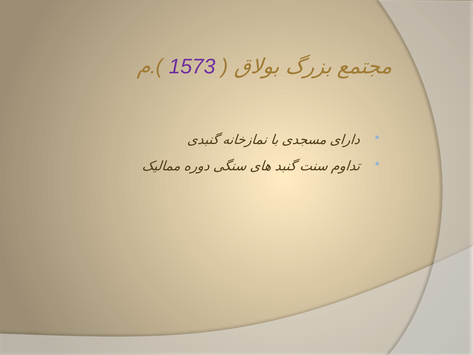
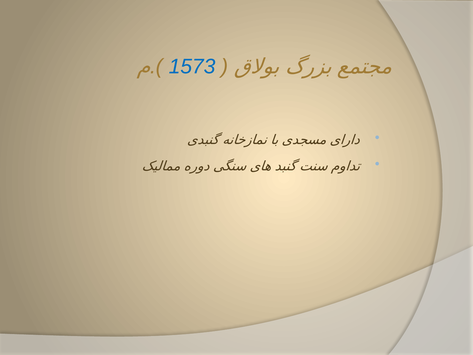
1573 colour: purple -> blue (192, 67)
